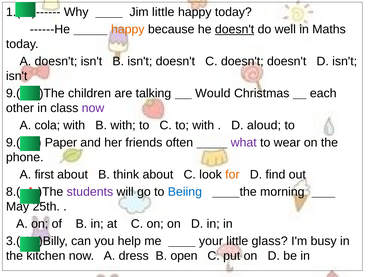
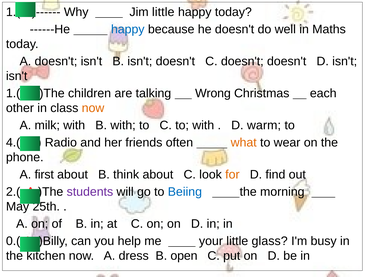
happy colour: orange -> blue (128, 29)
doesn't underline: present -> none (235, 29)
9.(: 9.( -> 1.( (13, 93)
Would: Would -> Wrong (213, 93)
now colour: purple -> orange (93, 108)
cola: cola -> milk (47, 125)
aloud: aloud -> warm (264, 125)
9.(: 9.( -> 4.( (13, 142)
Paper: Paper -> Radio (61, 142)
what colour: purple -> orange (244, 142)
8.(: 8.( -> 2.( (13, 192)
3.(: 3.( -> 0.( (13, 241)
